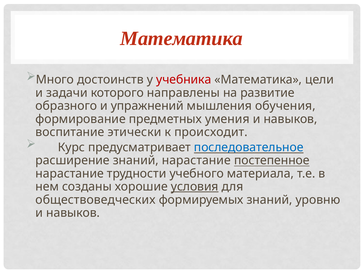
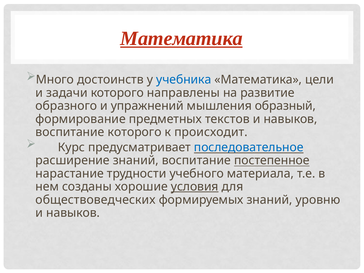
Математика underline: none -> present (181, 38)
учебника colour: red -> blue (184, 80)
обучения: обучения -> образный (285, 106)
умения: умения -> текстов (227, 119)
воспитание этически: этически -> которого (135, 132)
знаний нарастание: нарастание -> воспитание (196, 160)
